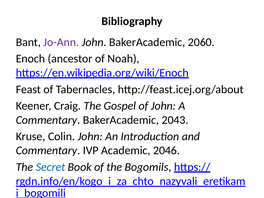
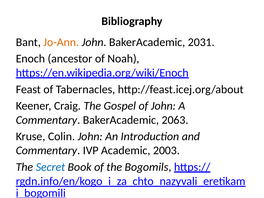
Jo-Ann colour: purple -> orange (61, 42)
2060: 2060 -> 2031 (201, 42)
2043: 2043 -> 2063 (175, 120)
2046: 2046 -> 2003 (166, 150)
